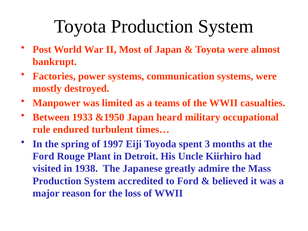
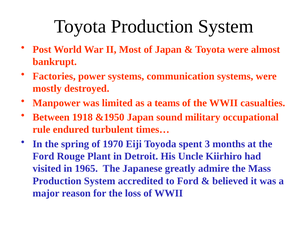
1933: 1933 -> 1918 (82, 117)
heard: heard -> sound (169, 117)
1997: 1997 -> 1970 (113, 144)
1938: 1938 -> 1965 (86, 169)
